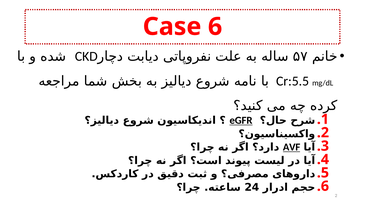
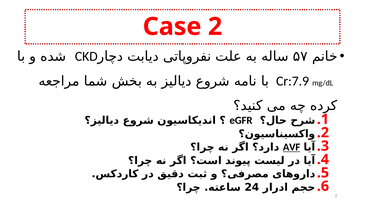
Case 6: 6 -> 2 (215, 27)
Cr:5.5: Cr:5.5 -> Cr:7.9 (293, 81)
eGFR underline: present -> none (241, 121)
